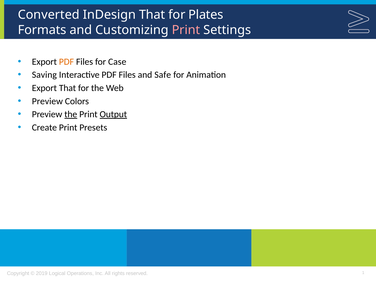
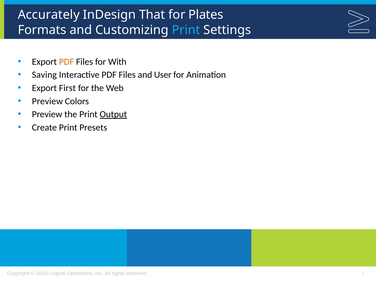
Converted: Converted -> Accurately (49, 15)
Print colour: pink -> light blue (186, 30)
Case: Case -> With (117, 62)
Safe: Safe -> User (163, 75)
Export That: That -> First (67, 88)
the underline: present -> none (71, 114)
